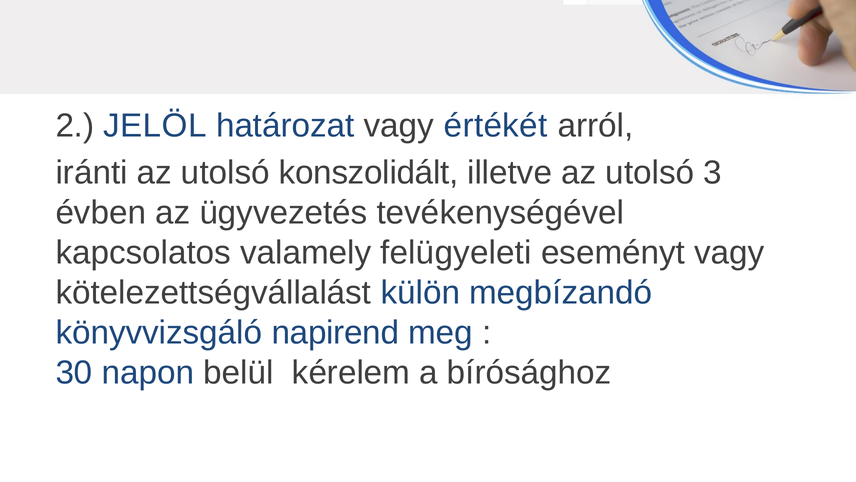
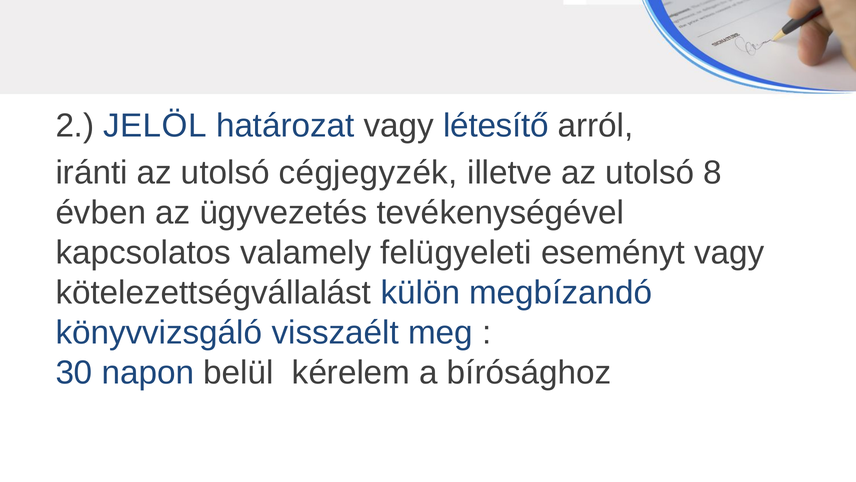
értékét: értékét -> létesítő (496, 126)
konszolidált: konszolidált -> cégjegyzék (368, 172)
3: 3 -> 8 (713, 172)
napirend: napirend -> visszaélt (335, 332)
